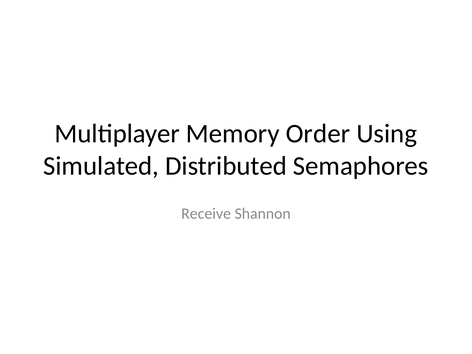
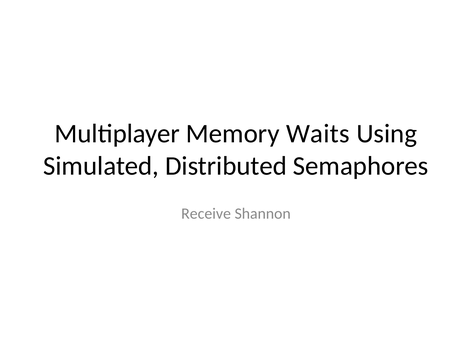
Order: Order -> Waits (318, 134)
